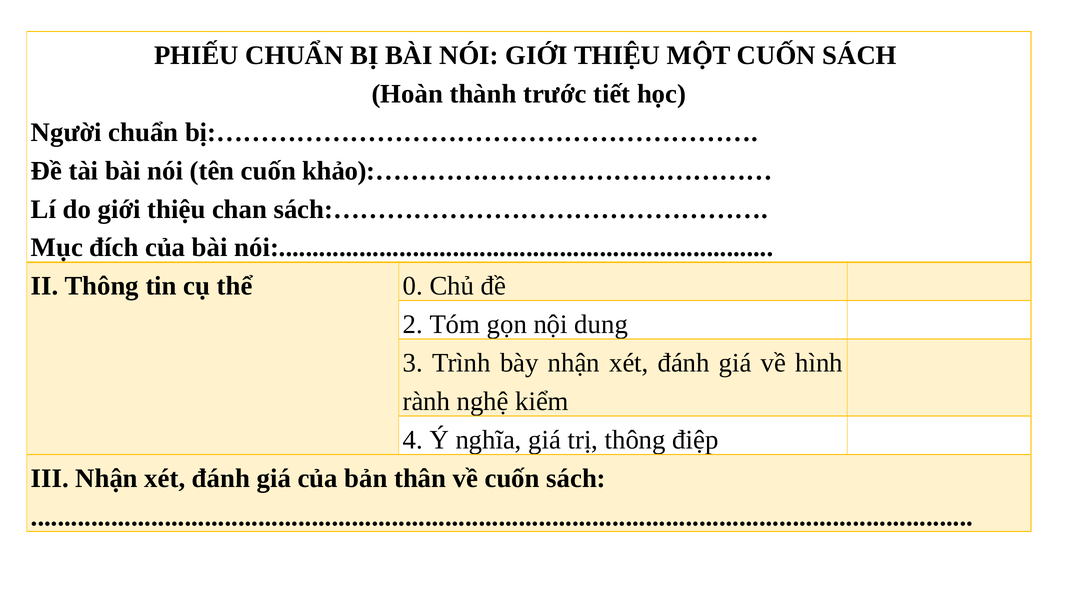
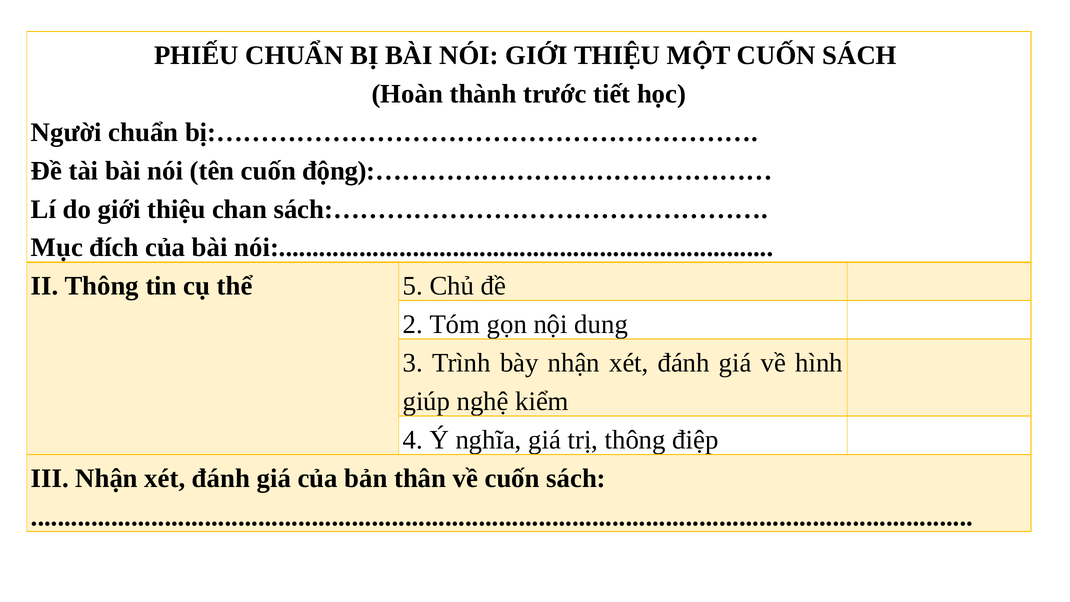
khảo):………………………………………: khảo):……………………………………… -> động):……………………………………… (537, 171)
0: 0 -> 5 (413, 286)
rành: rành -> giúp (426, 401)
